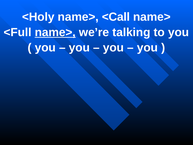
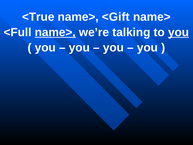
<Holy: <Holy -> <True (38, 17)
<Call: <Call -> <Gift (116, 17)
you underline: none -> present (179, 32)
